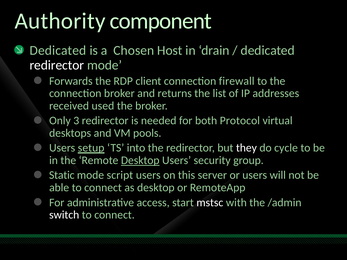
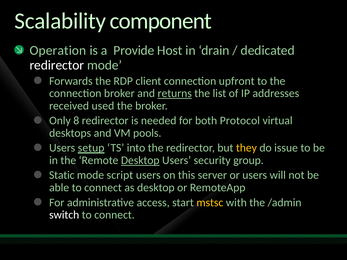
Authority: Authority -> Scalability (60, 21)
Dedicated: Dedicated -> Operation (58, 51)
Chosen: Chosen -> Provide (134, 51)
firewall: firewall -> upfront (237, 81)
returns underline: none -> present (175, 94)
3: 3 -> 8 (76, 121)
they colour: white -> yellow (246, 148)
cycle: cycle -> issue (286, 148)
mstsc colour: white -> yellow (210, 203)
